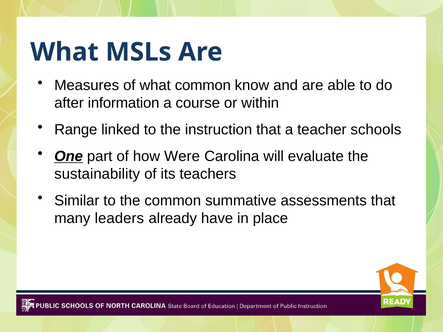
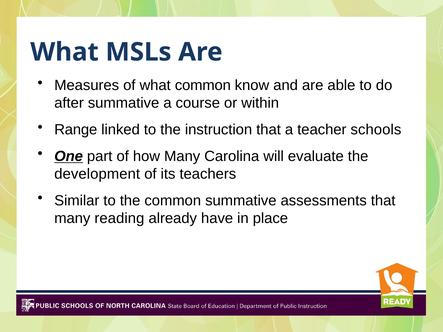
after information: information -> summative (124, 103)
how Were: Were -> Many (182, 156)
sustainability: sustainability -> development (97, 174)
leaders: leaders -> reading (119, 218)
